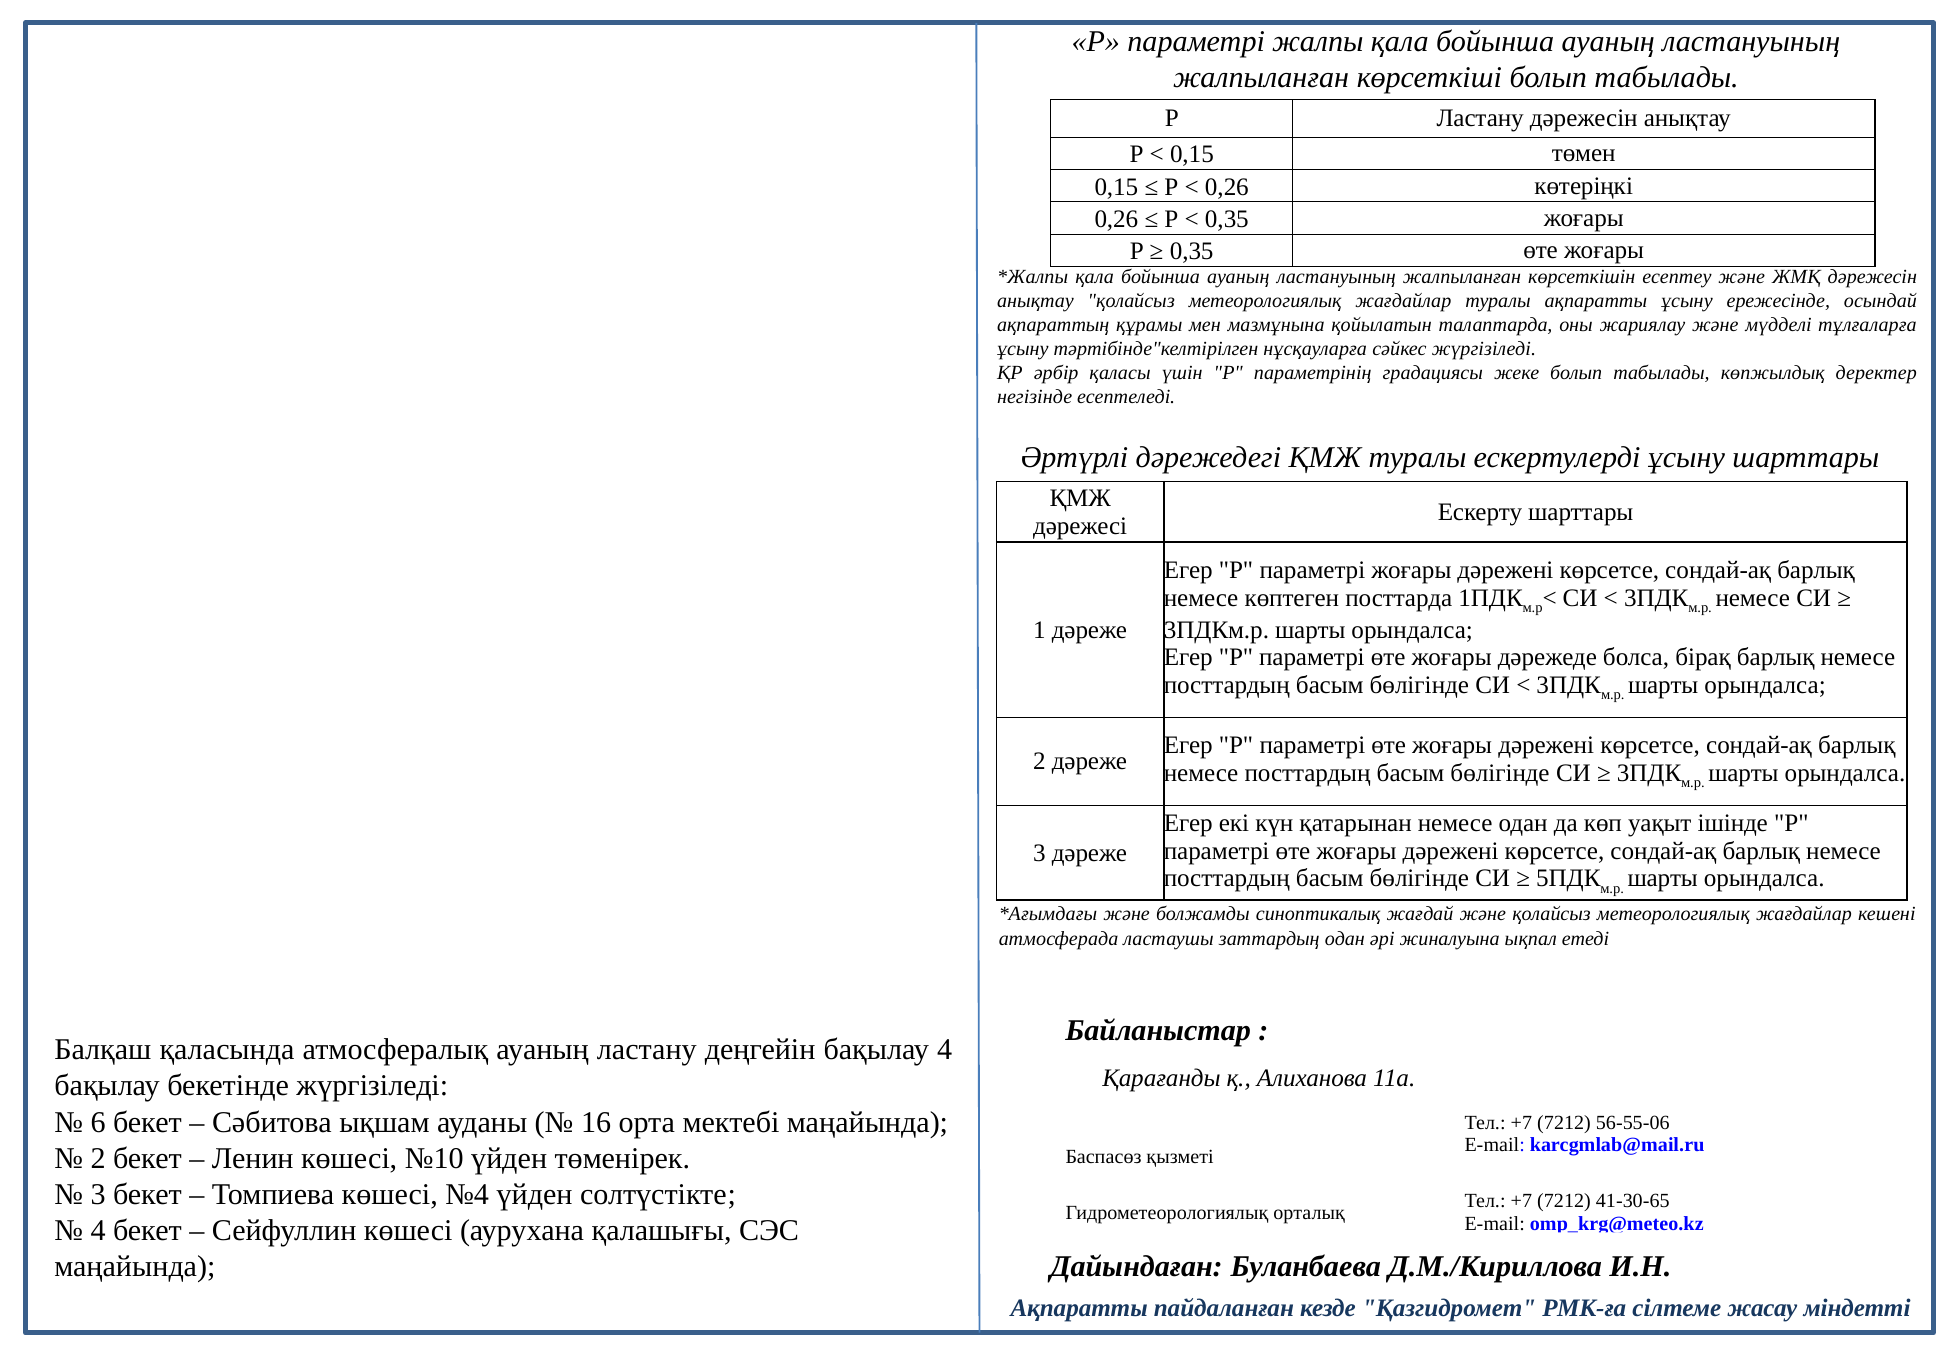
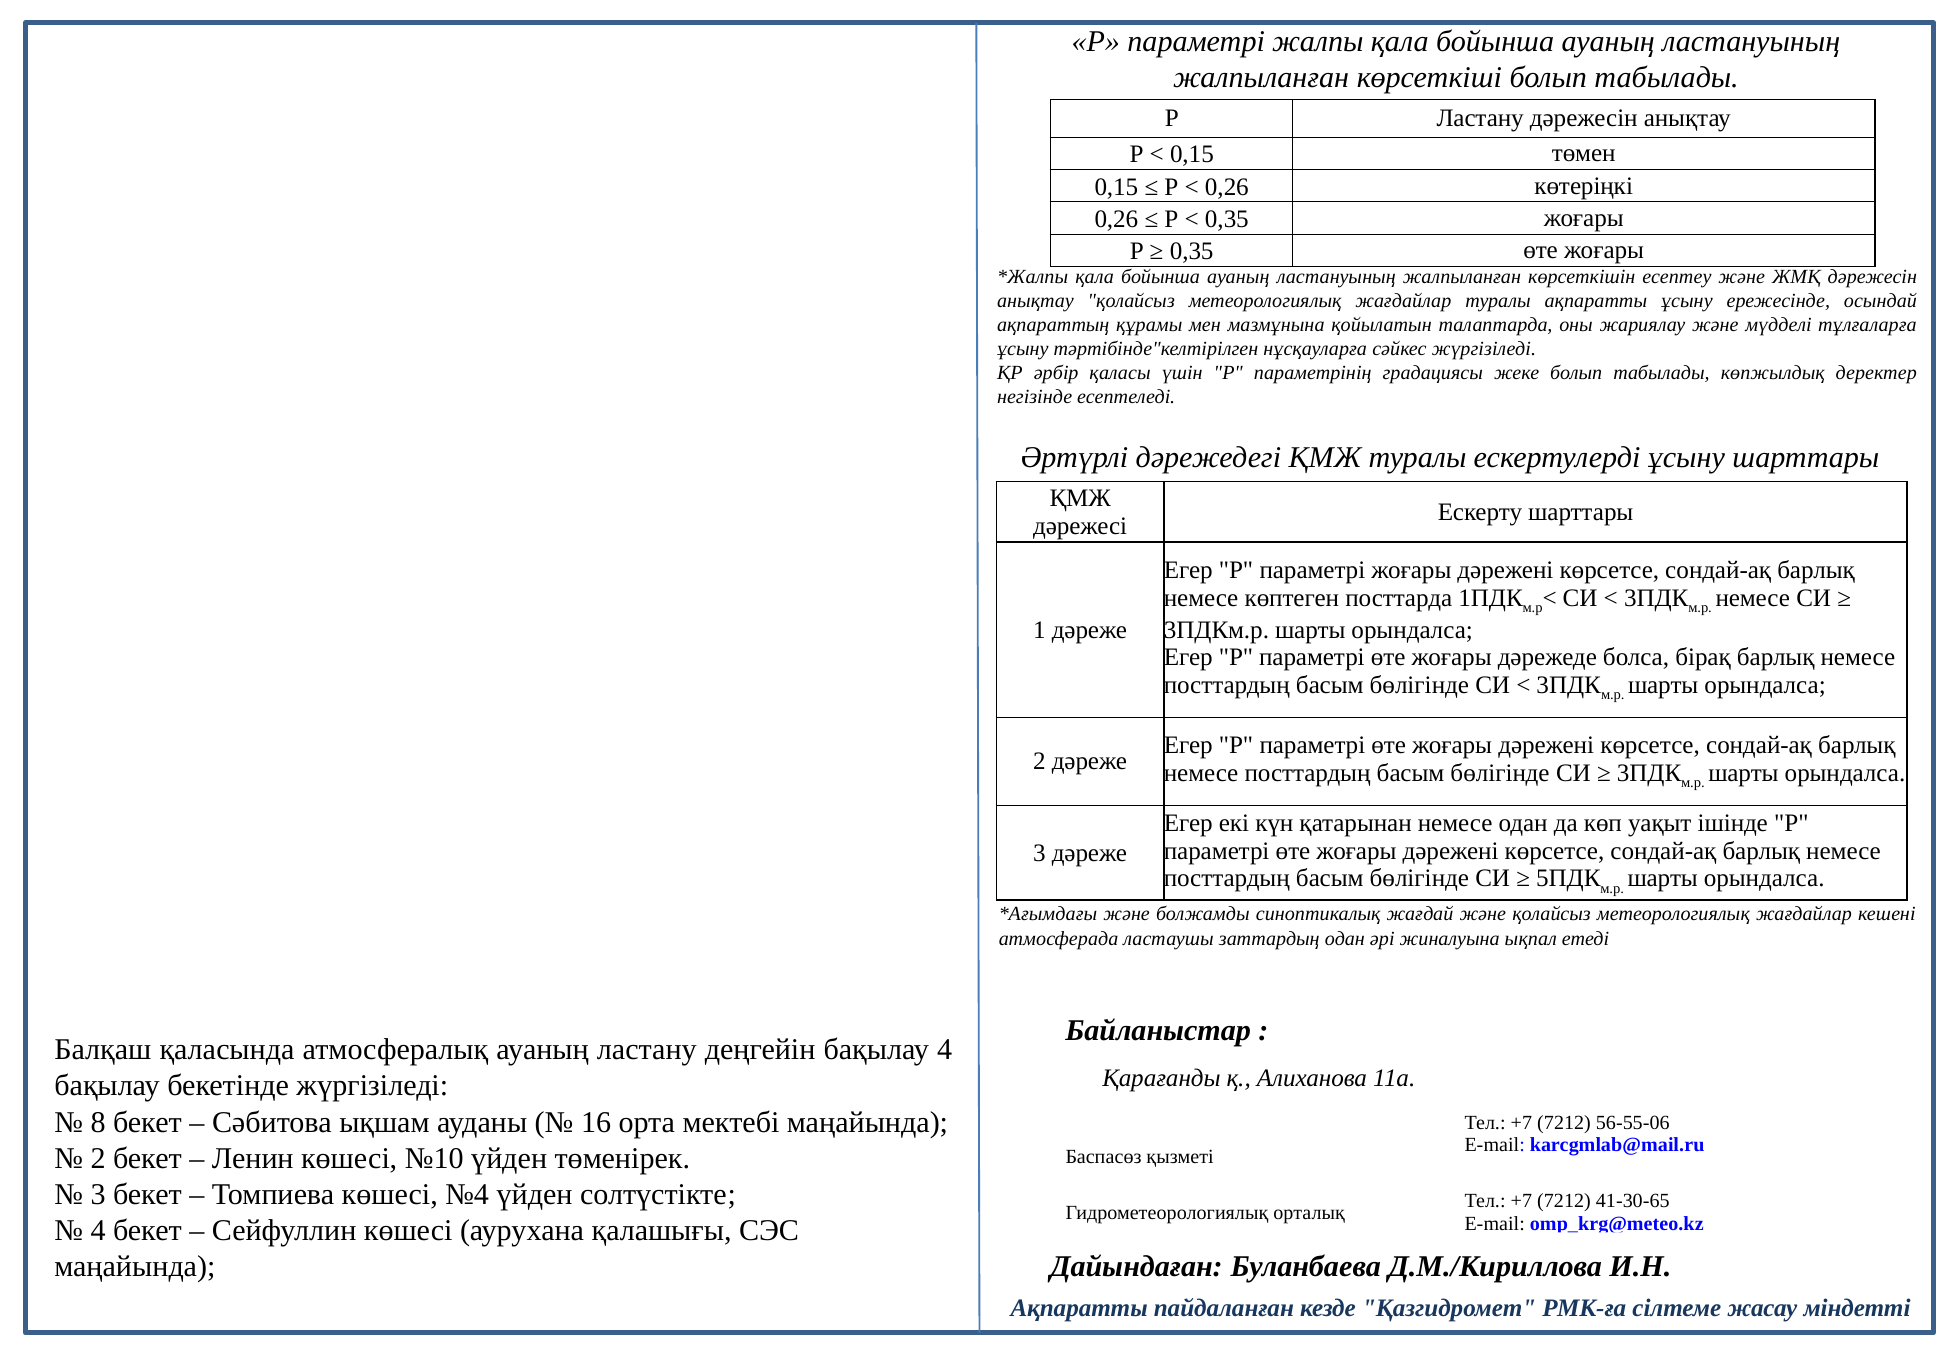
6: 6 -> 8 (98, 1122)
